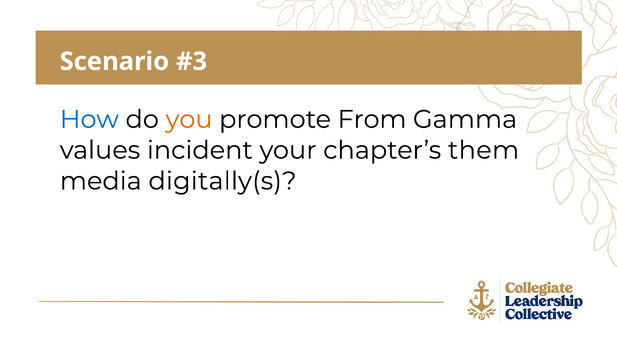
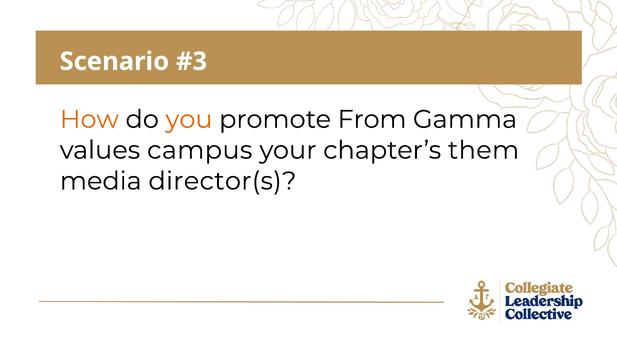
How colour: blue -> orange (89, 119)
incident: incident -> campus (200, 150)
digitally(s: digitally(s -> director(s (222, 181)
